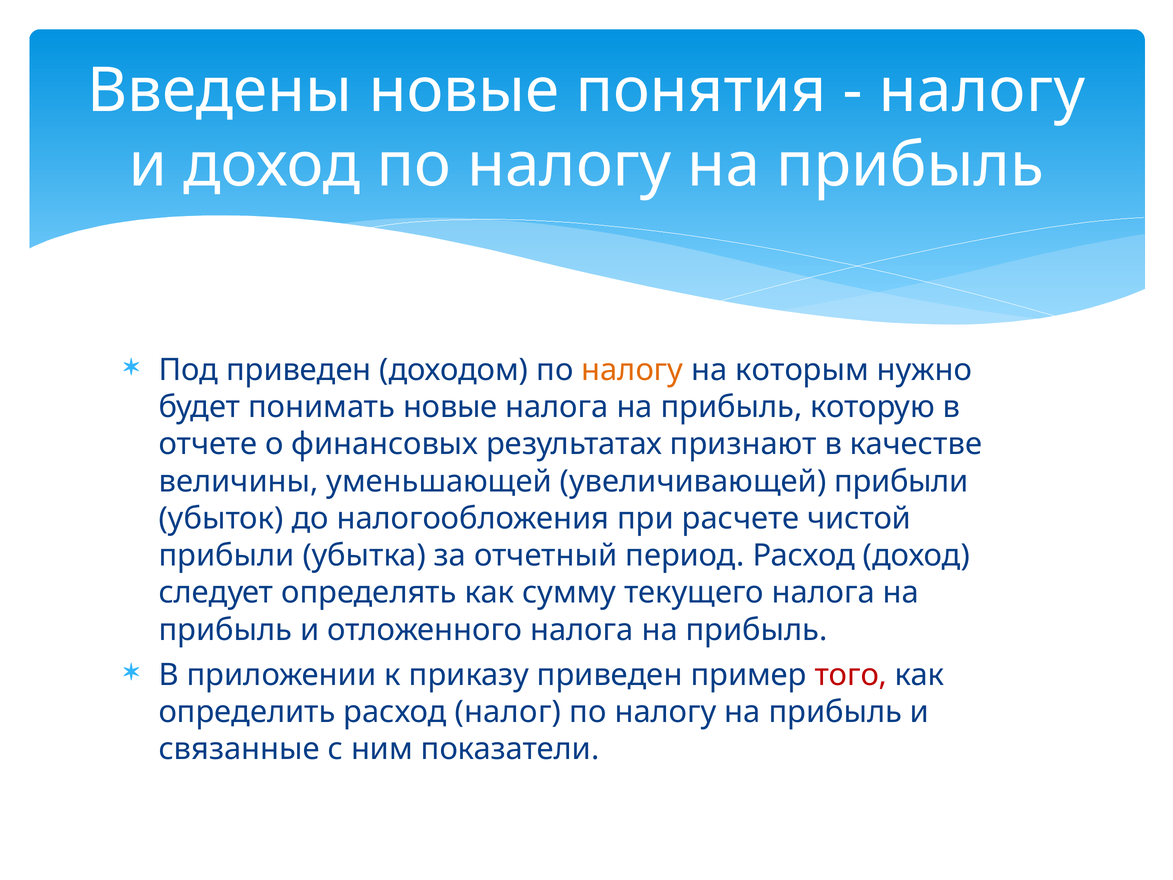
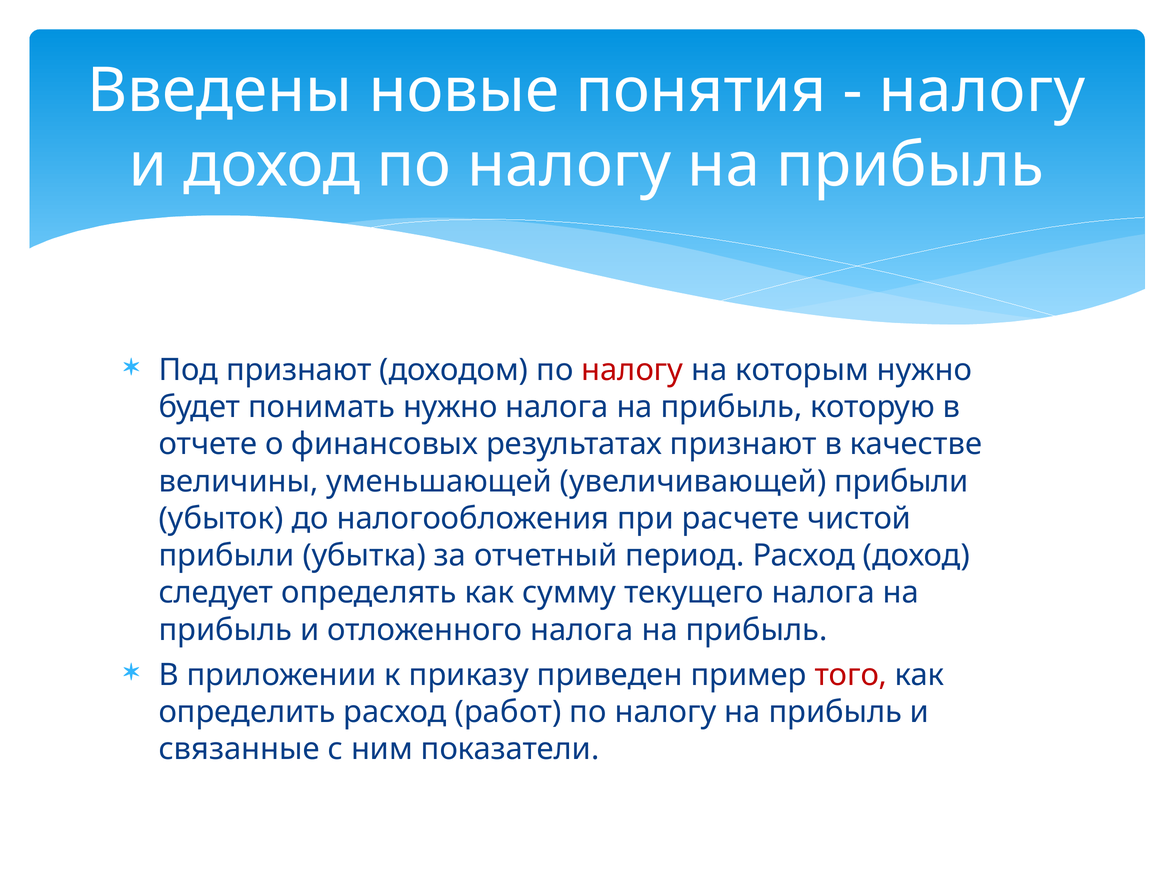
Под приведен: приведен -> признают (299, 370)
налогу colour: orange -> red (632, 370)
понимать новые: новые -> нужно (450, 407)
налог: налог -> работ (508, 712)
